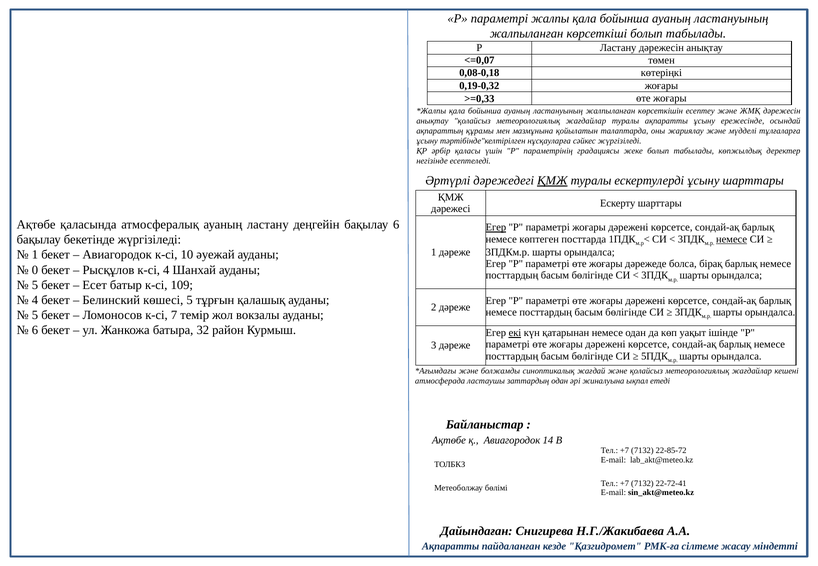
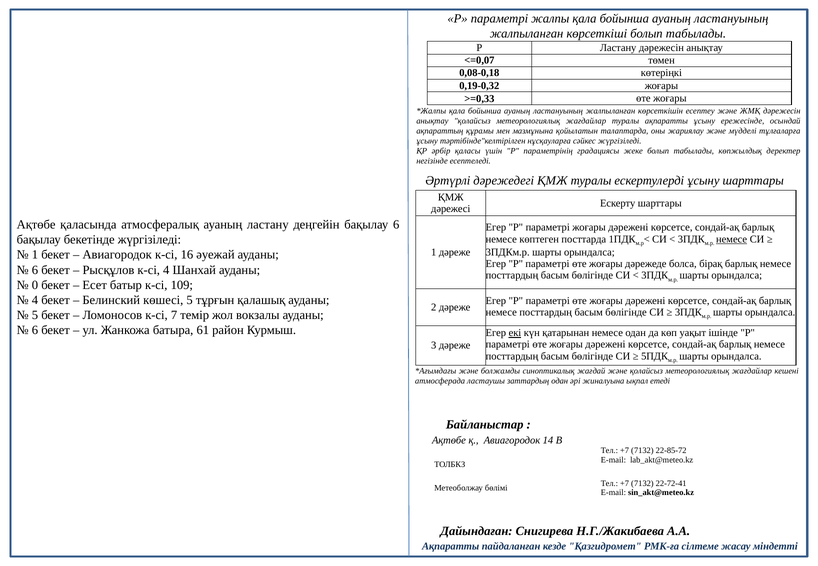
ҚМЖ underline: present -> none (552, 181)
Егер underline: present -> none (496, 228)
10: 10 -> 16 (187, 255)
0: 0 -> 6 (35, 270)
5: 5 -> 0 (35, 285)
32: 32 -> 61 (203, 330)
